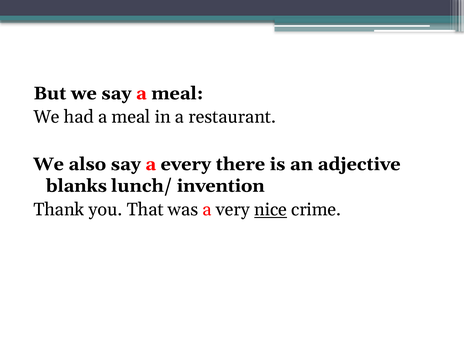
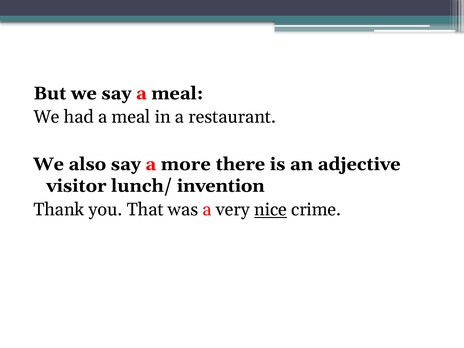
every: every -> more (186, 164)
blanks: blanks -> visitor (76, 186)
